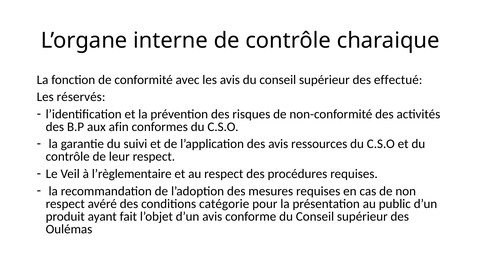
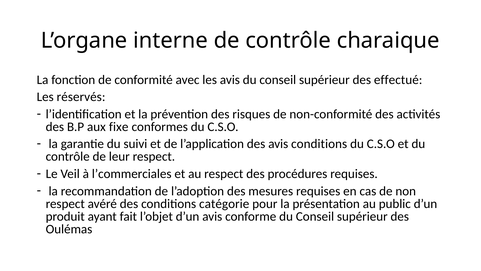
afin: afin -> fixe (119, 127)
avis ressources: ressources -> conditions (319, 144)
l’règlementaire: l’règlementaire -> l’commerciales (132, 174)
